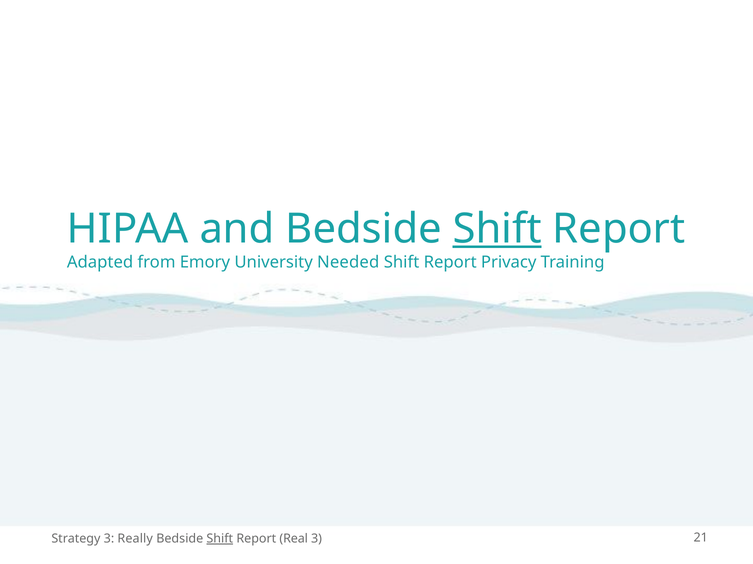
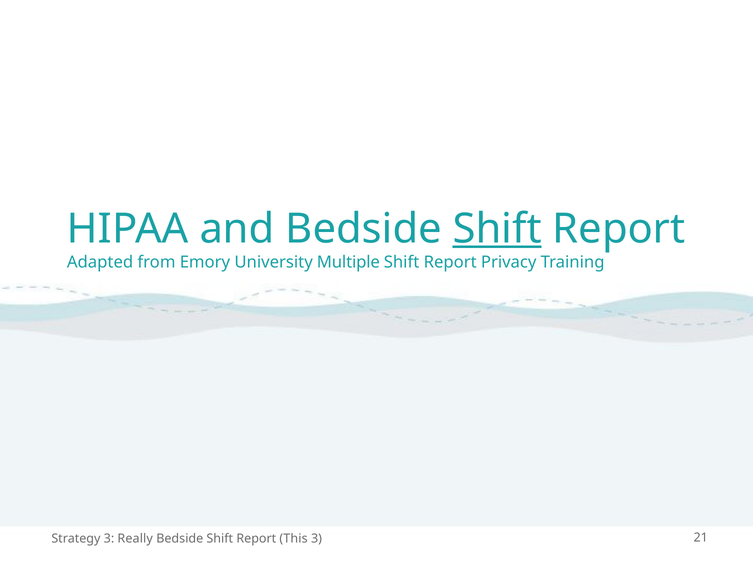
Needed: Needed -> Multiple (348, 263)
Shift underline: present -> none (220, 539)
Real: Real -> This (294, 539)
